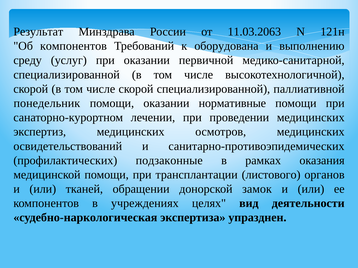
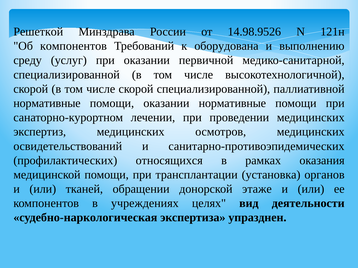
Результат: Результат -> Решеткой (38, 32)
11.03.2063: 11.03.2063 -> 14.98.9526 (254, 32)
понедельник: понедельник -> нормативные (47, 103)
подзаконные: подзаконные -> относящихся (169, 161)
листового: листового -> установка (271, 175)
замок: замок -> этаже (257, 189)
